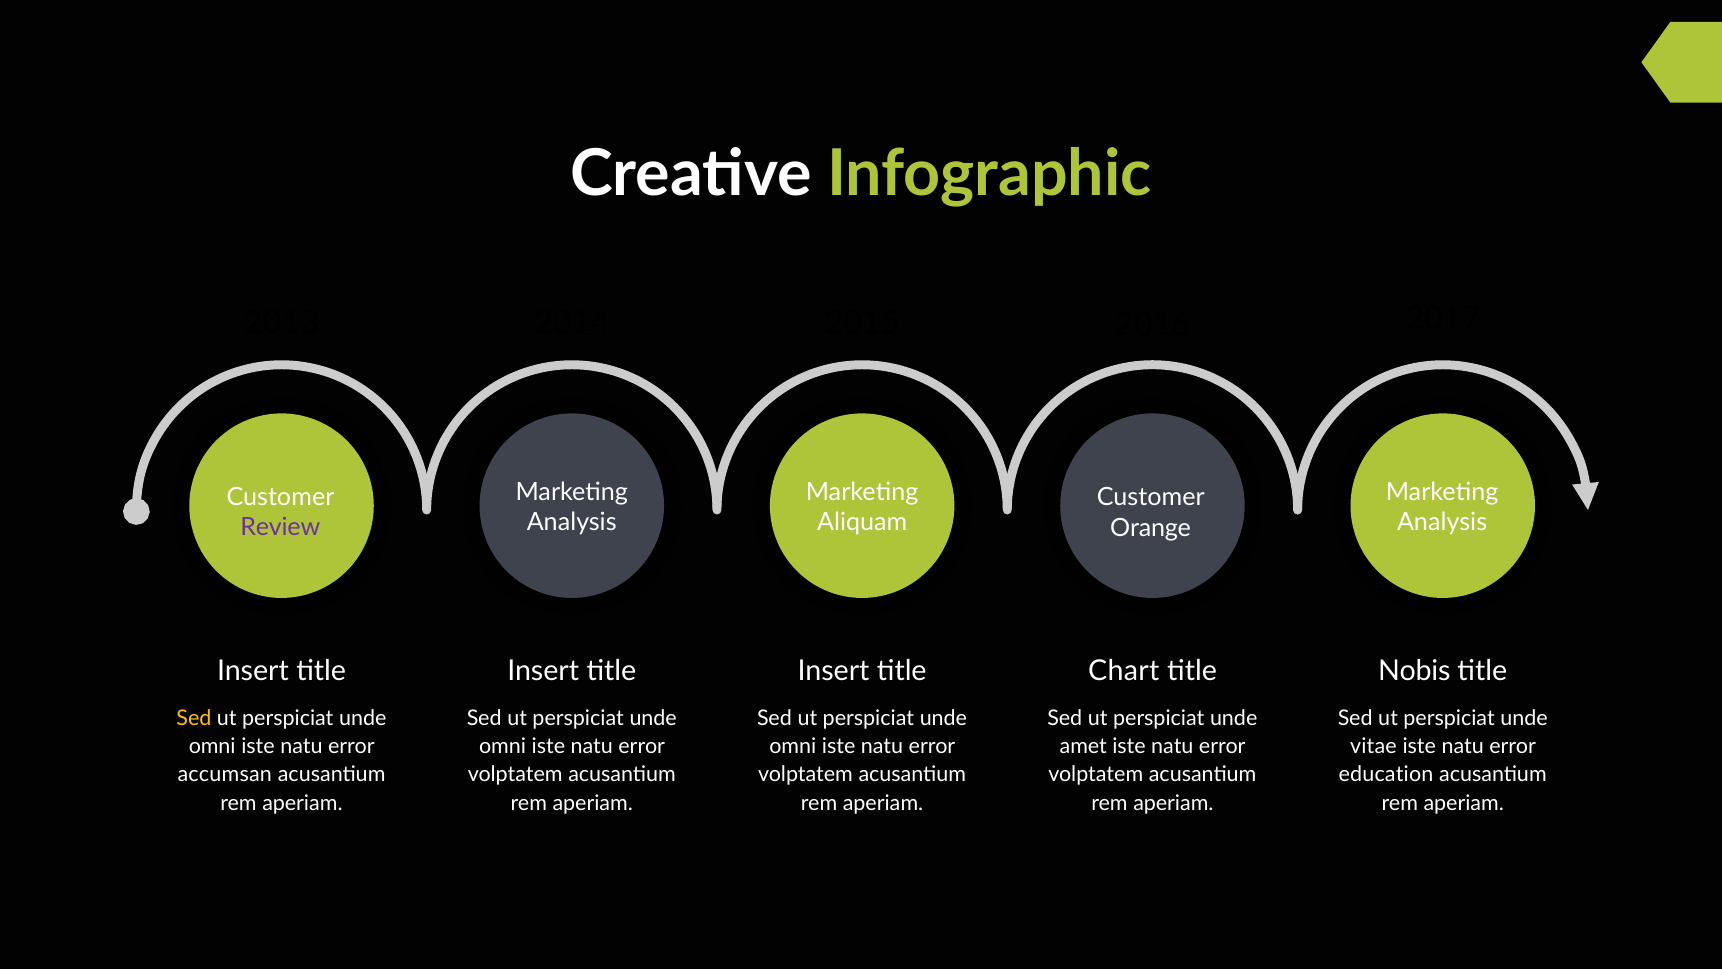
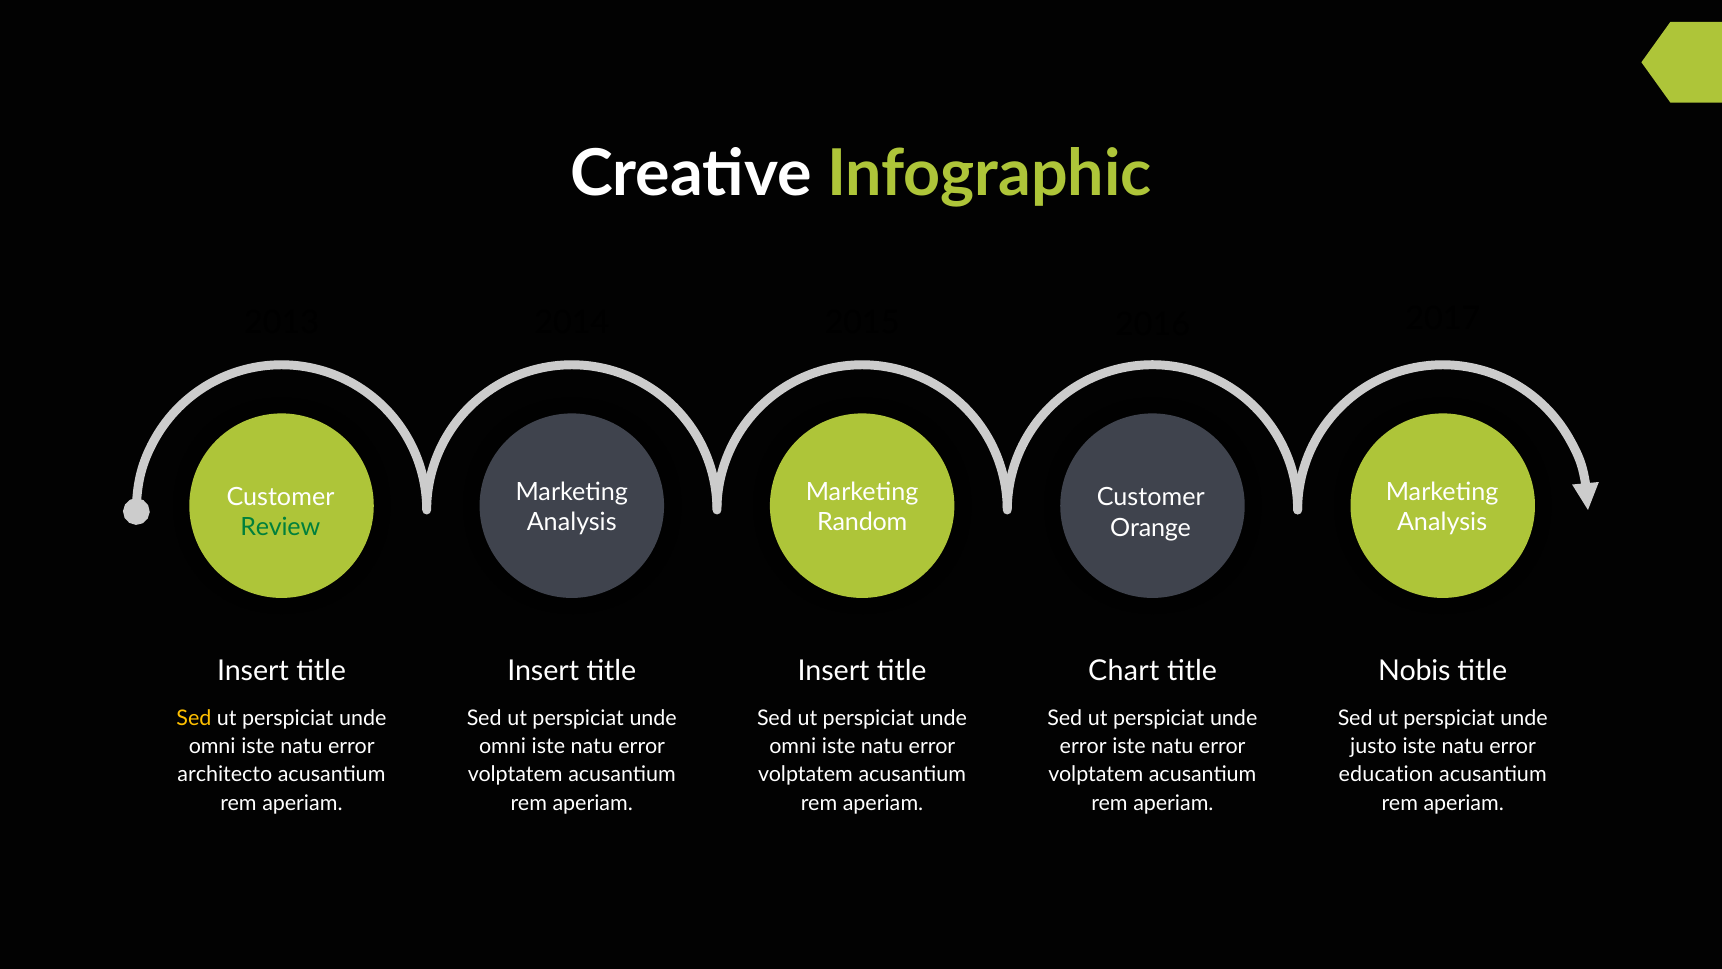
Aliquam: Aliquam -> Random (862, 522)
Review colour: purple -> green (280, 527)
amet: amet -> error (1083, 746)
vitae: vitae -> justo (1373, 746)
accumsan: accumsan -> architecto (225, 775)
